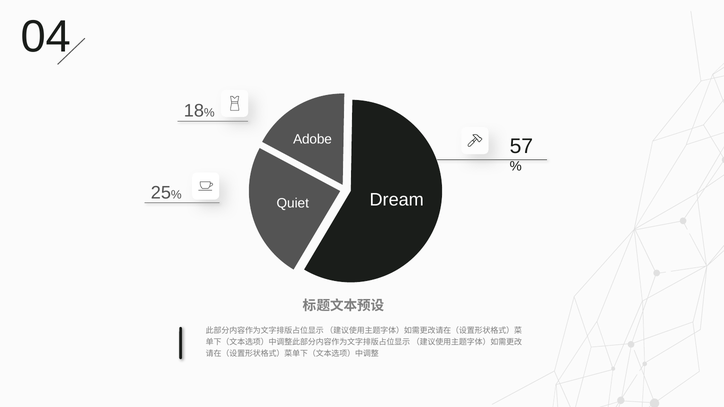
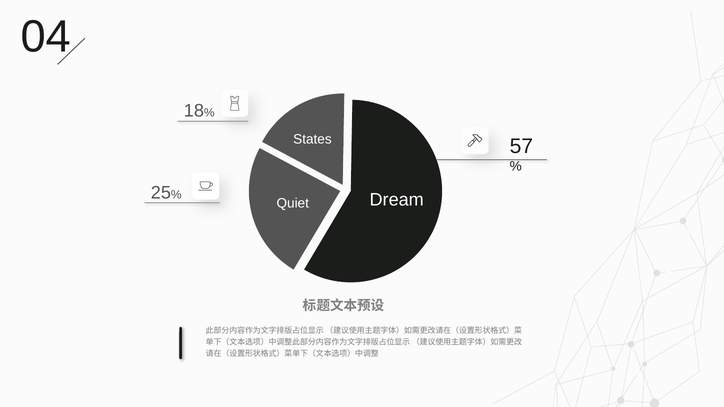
Adobe: Adobe -> States (312, 139)
